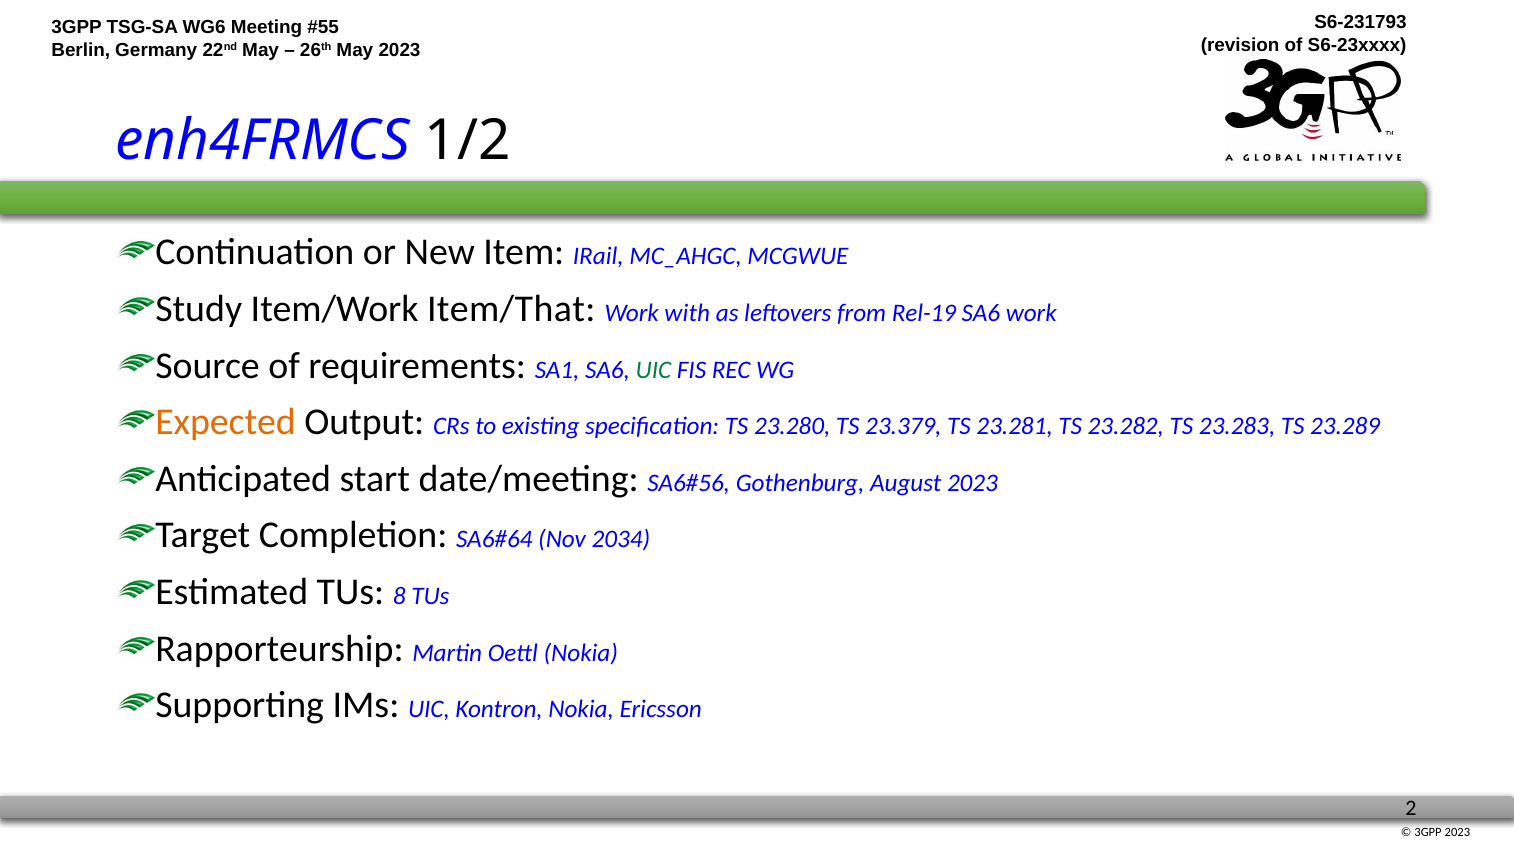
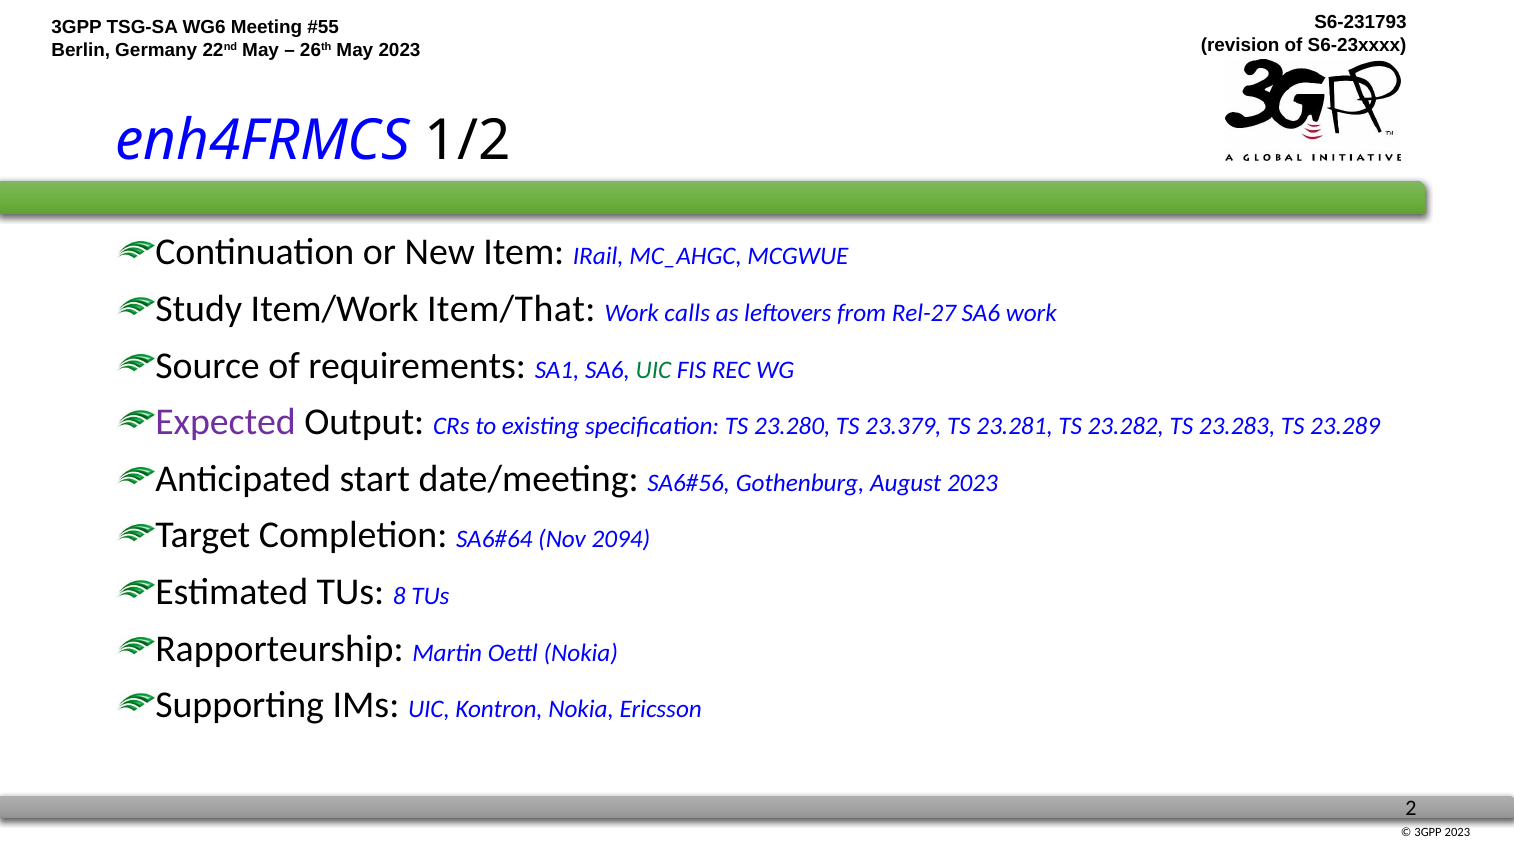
with: with -> calls (687, 313)
Rel-19: Rel-19 -> Rel-27 (924, 313)
Expected colour: orange -> purple (226, 423)
2034: 2034 -> 2094 (621, 540)
